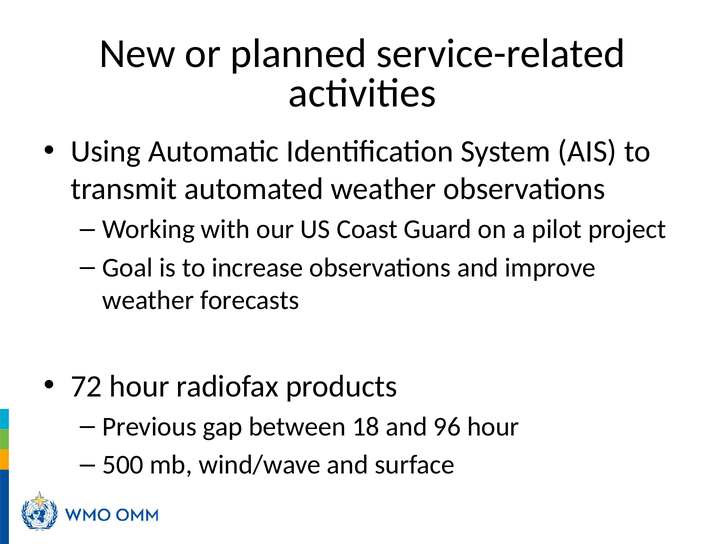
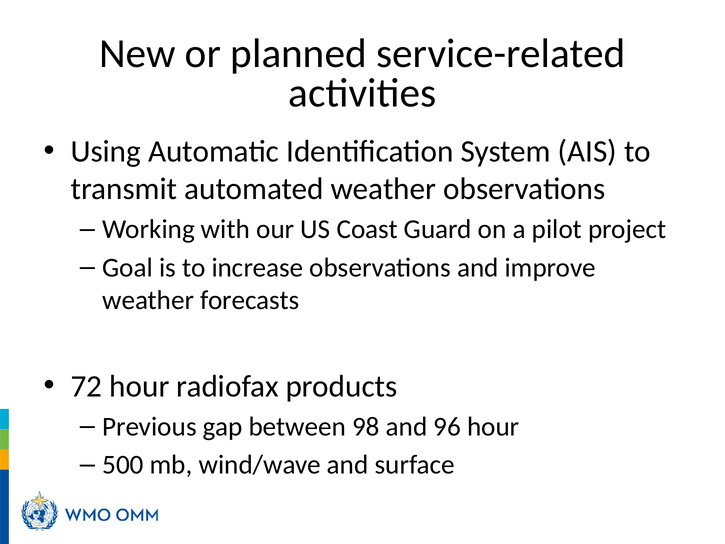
18: 18 -> 98 (366, 426)
